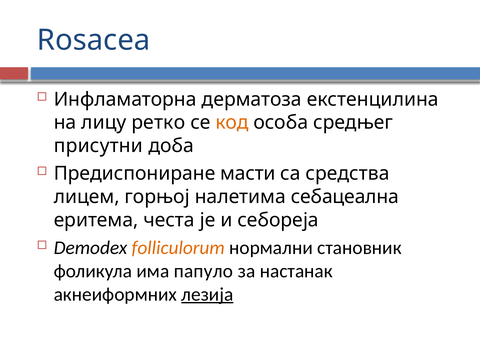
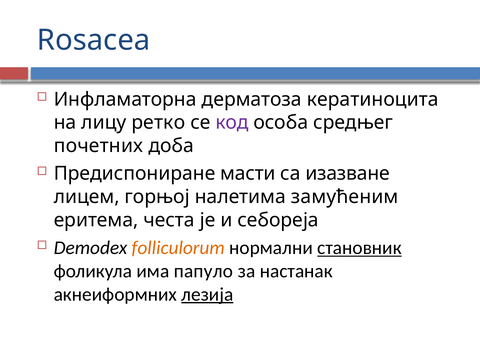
екстенцилина: екстенцилина -> кератиноцита (373, 99)
код colour: orange -> purple (232, 123)
присутни: присутни -> почетних (98, 146)
средства: средства -> изазване (348, 174)
себацеална: себацеална -> замућеним (345, 197)
становник underline: none -> present (359, 248)
